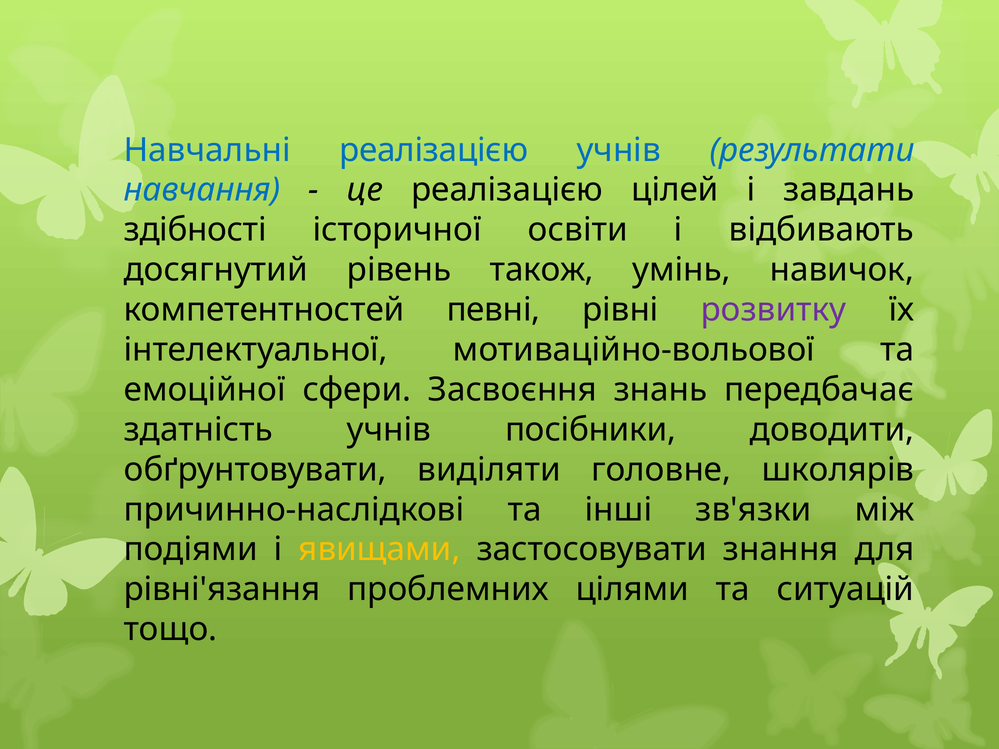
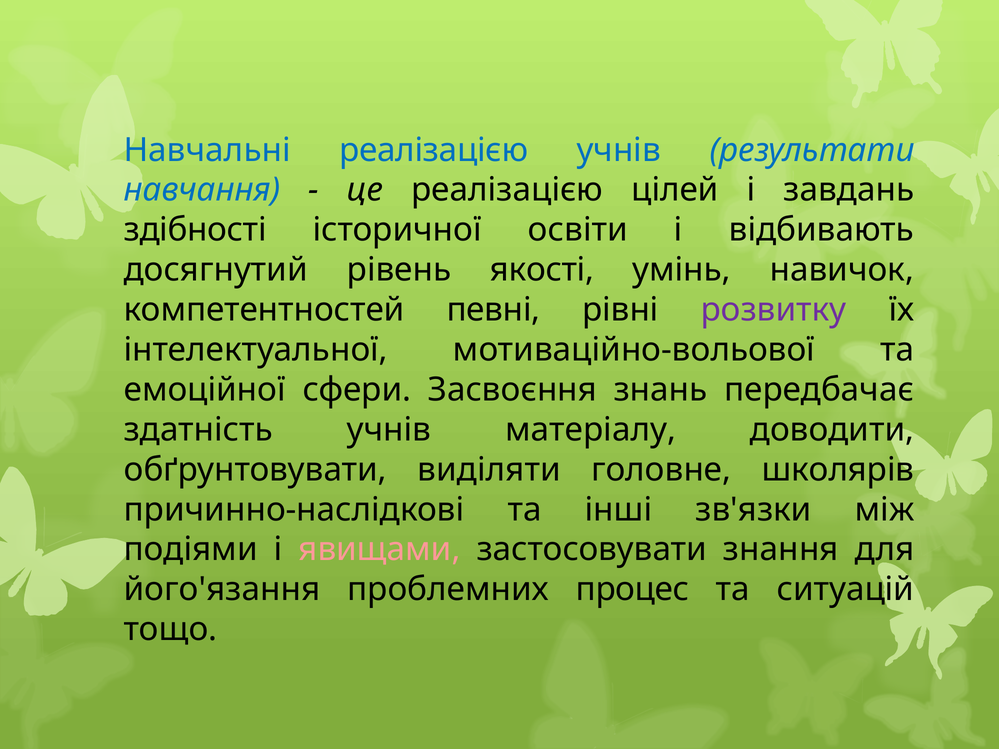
також: також -> якості (542, 270)
посібники: посібники -> матеріалу (591, 430)
явищами colour: yellow -> pink (379, 550)
рівні'язання: рівні'язання -> його'язання (222, 590)
цілями: цілями -> процес (633, 590)
